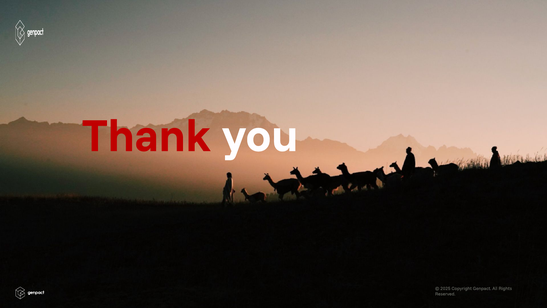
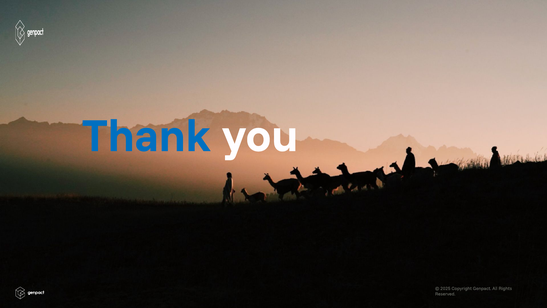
Thank colour: red -> blue (146, 136)
